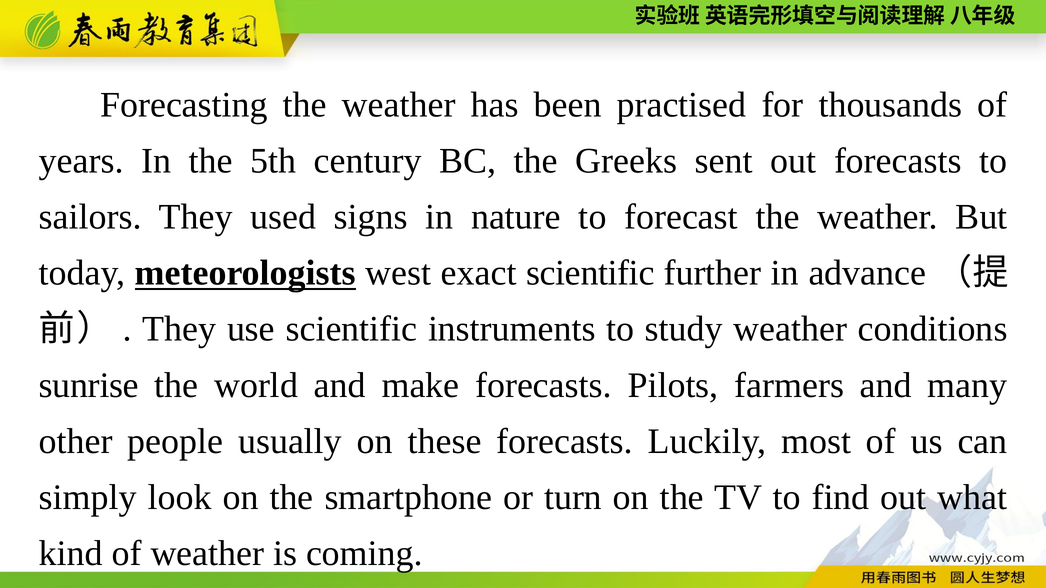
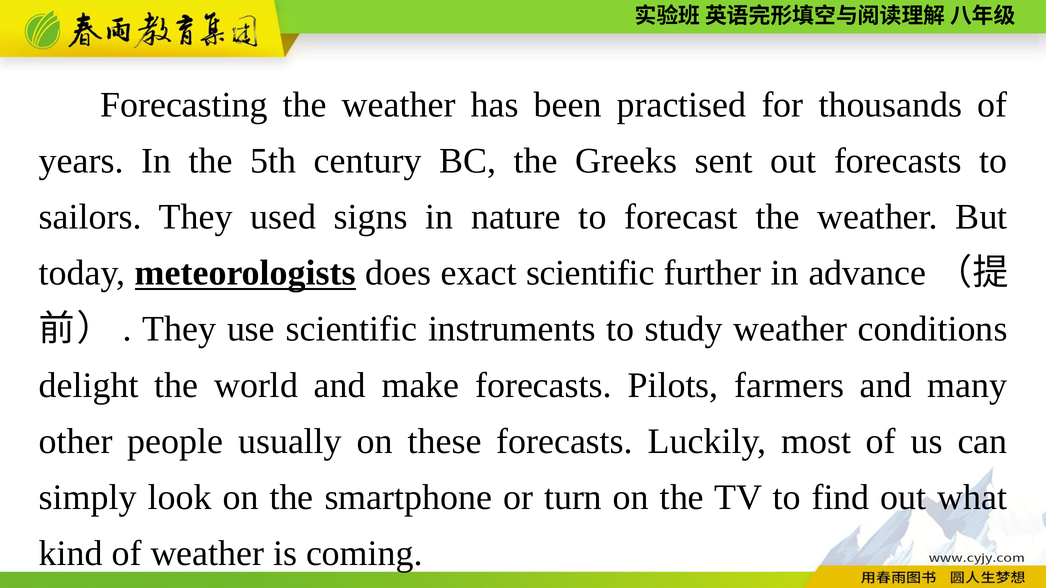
west: west -> does (398, 273)
sunrise: sunrise -> delight (89, 385)
